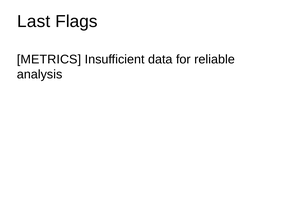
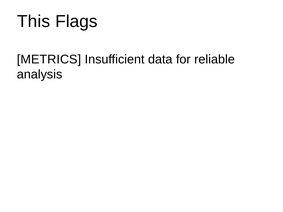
Last: Last -> This (34, 21)
